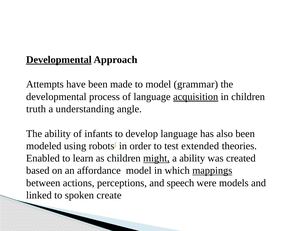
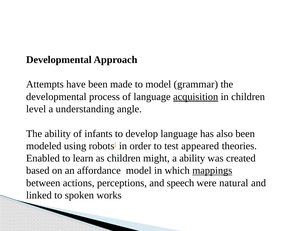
Developmental underline: present -> none (59, 60)
truth: truth -> level (36, 109)
extended: extended -> appeared (200, 146)
might underline: present -> none (156, 158)
models: models -> natural (234, 183)
create: create -> works (109, 195)
